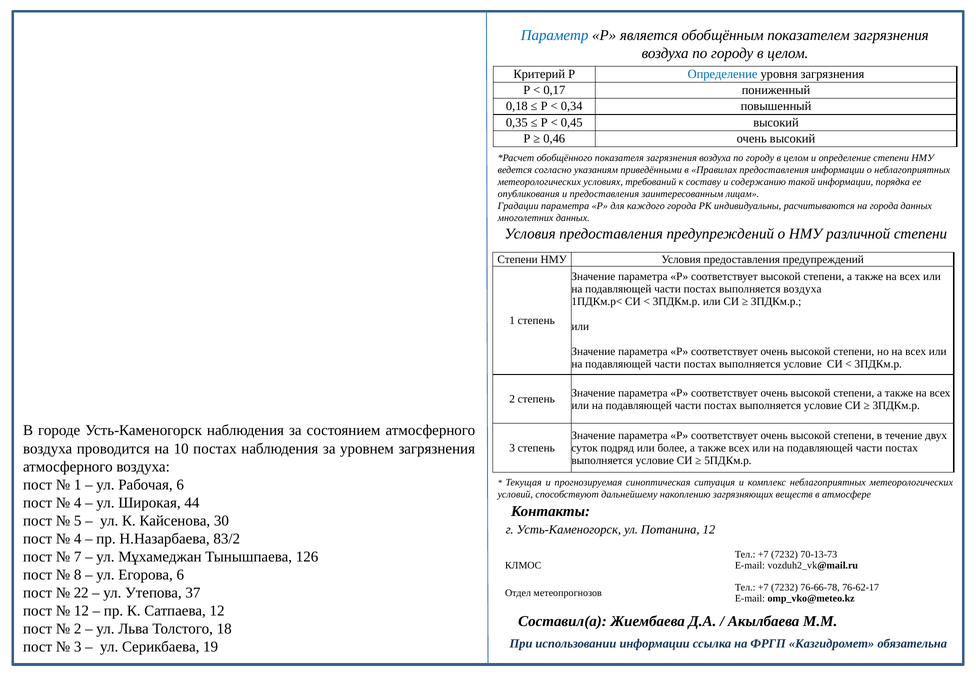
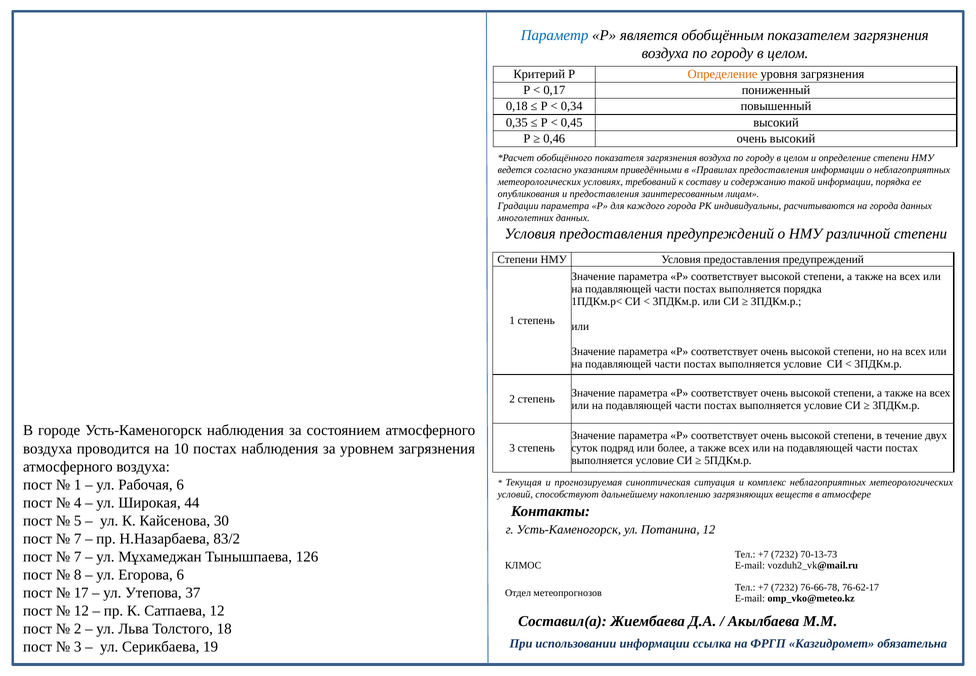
Определение colour: blue -> orange (723, 74)
выполняется воздуха: воздуха -> порядка (803, 289)
4: 4 -> 7 (78, 538)
22: 22 -> 17 (81, 592)
